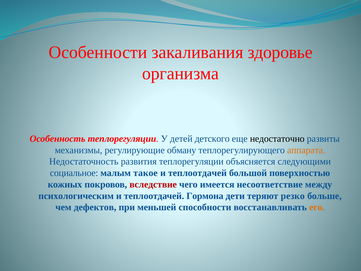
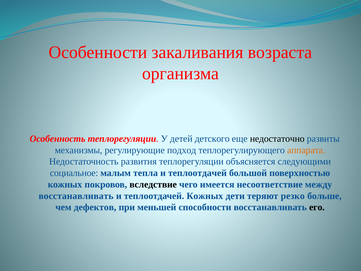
здоровье: здоровье -> возраста (280, 52)
обману: обману -> подход (182, 150)
такое: такое -> тепла (146, 173)
вследствие colour: red -> black (153, 184)
психологическим: психологическим -> восстанавливать (76, 196)
теплоотдачей Гормона: Гормона -> Кожных (205, 196)
его colour: orange -> black (317, 207)
